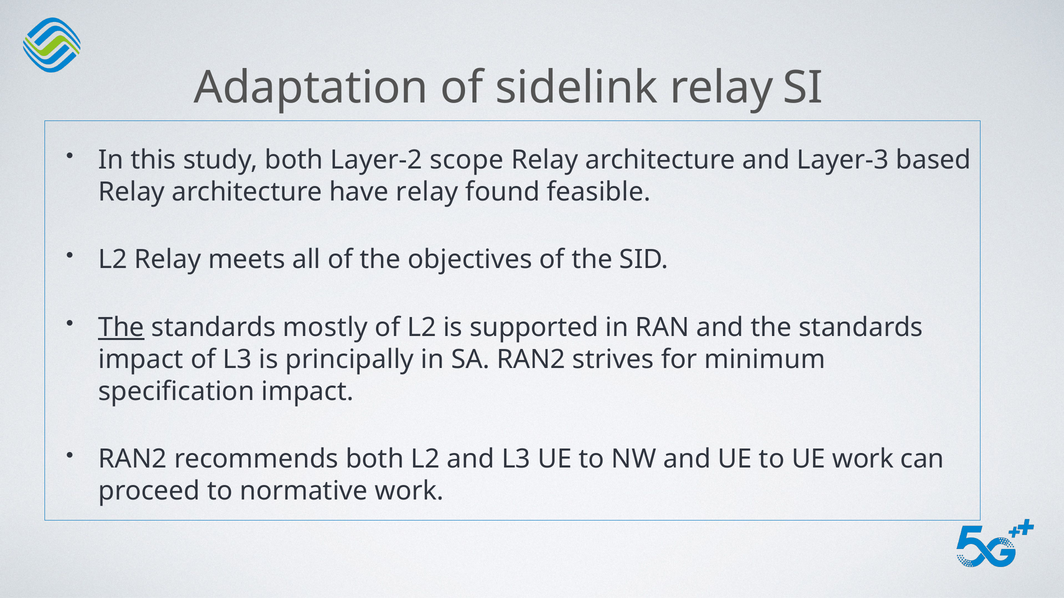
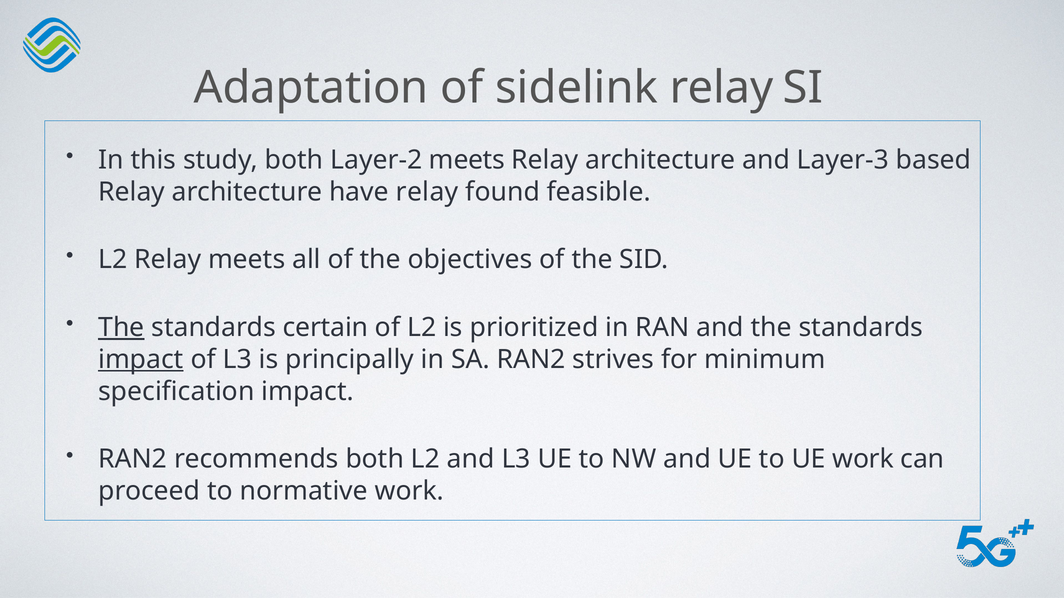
Layer-2 scope: scope -> meets (467, 160)
mostly: mostly -> certain (325, 328)
supported: supported -> prioritized (534, 328)
impact underline: none -> present (141, 360)
